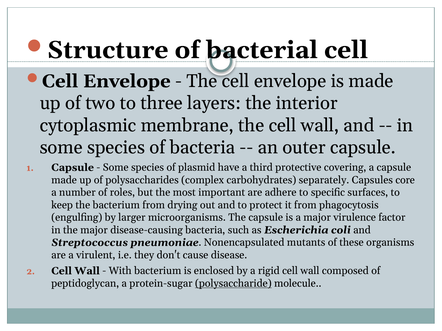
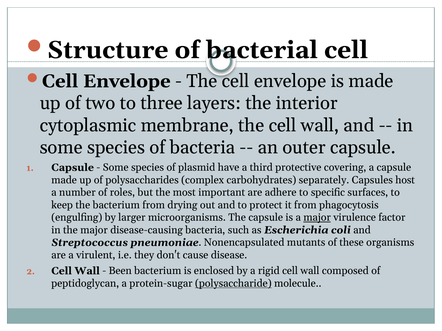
core: core -> host (405, 180)
major underline: none -> present (317, 218)
With: With -> Been (120, 271)
